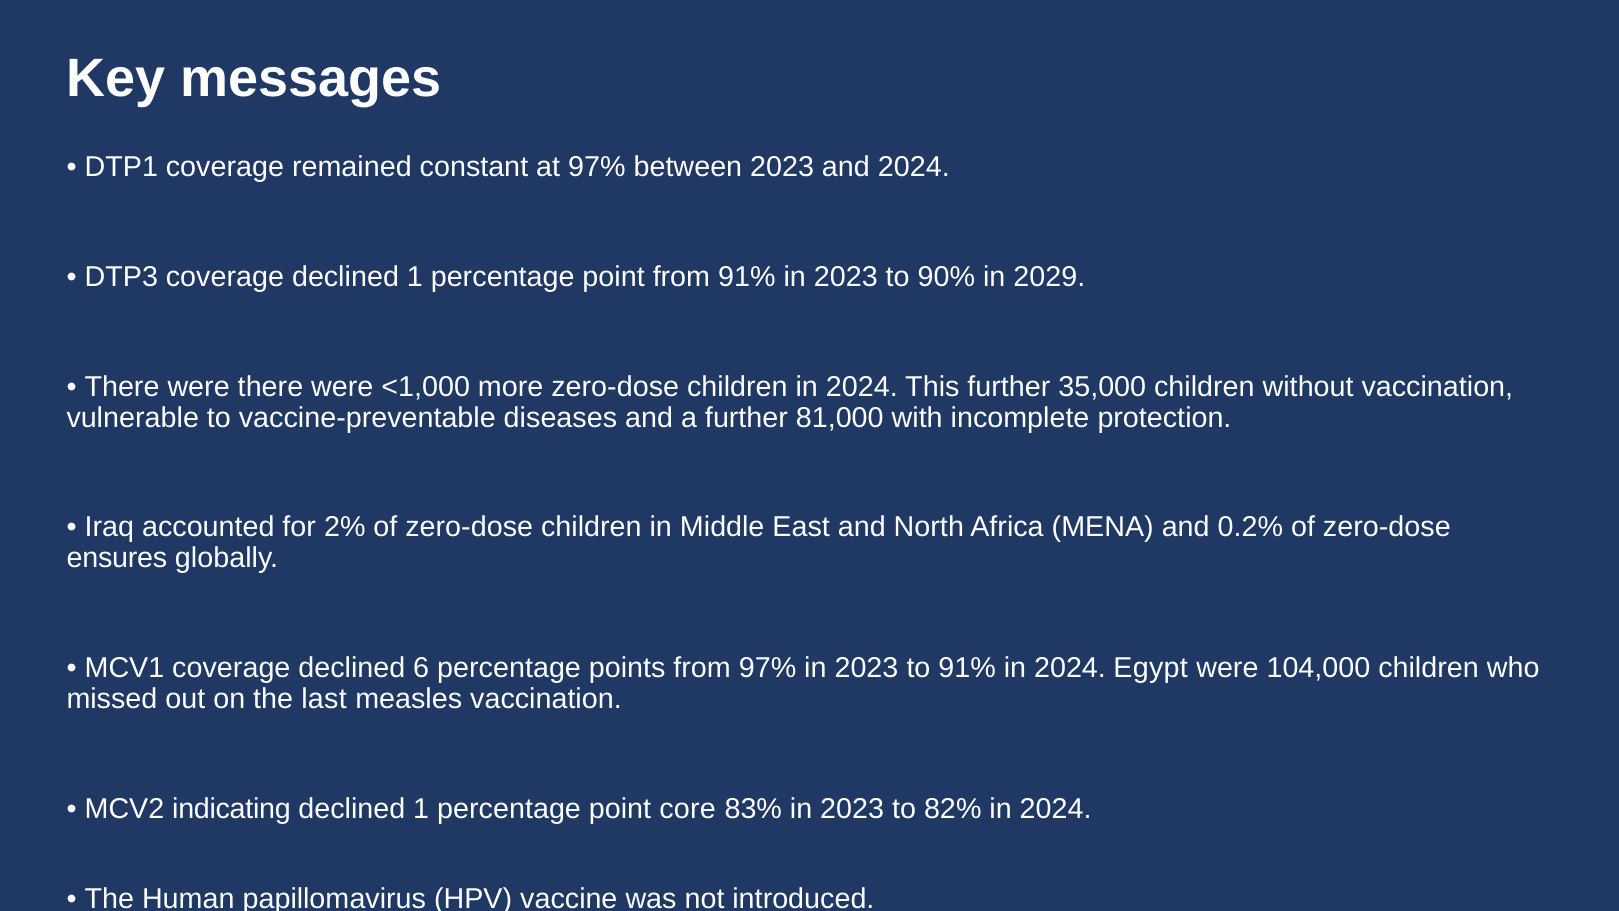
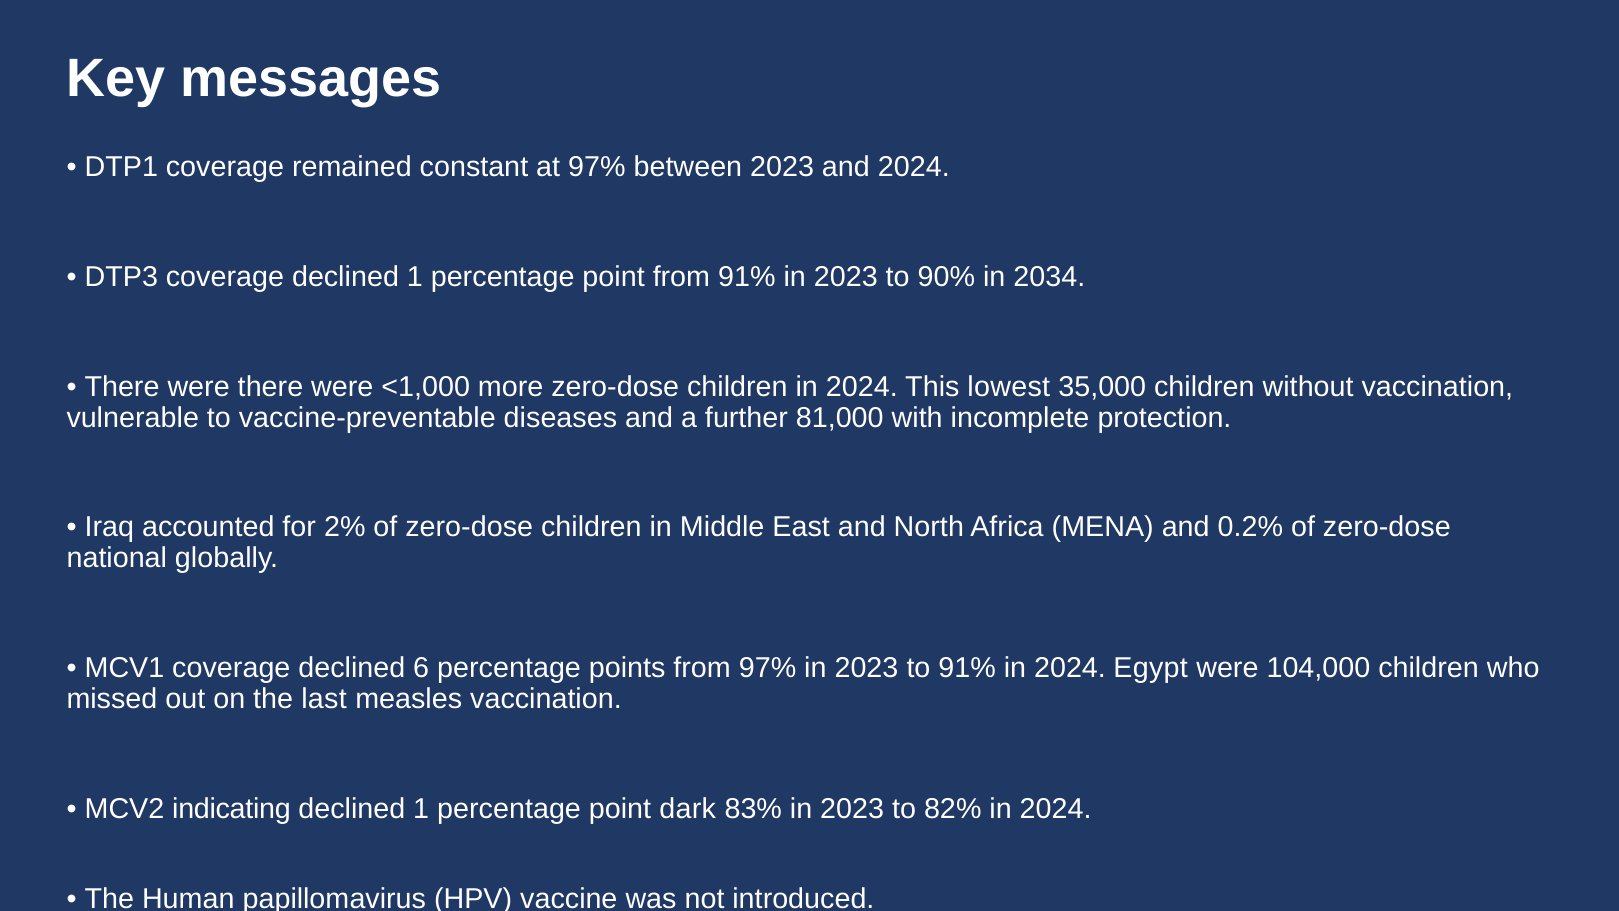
2029: 2029 -> 2034 (1049, 277)
This further: further -> lowest (1009, 387)
ensures: ensures -> national (117, 558)
core: core -> dark (688, 809)
